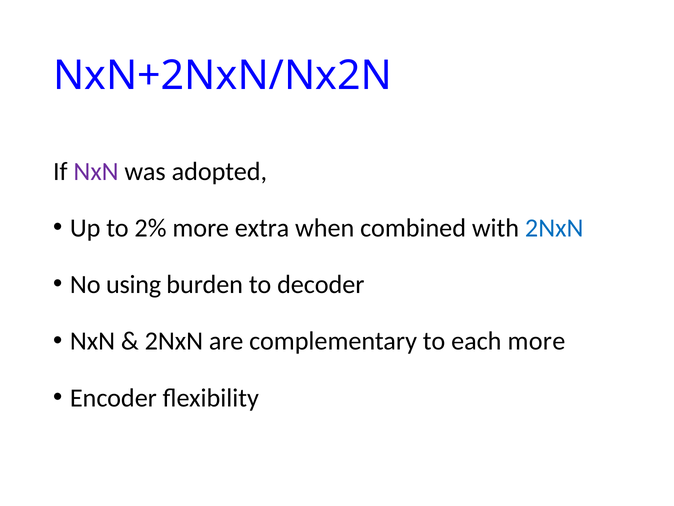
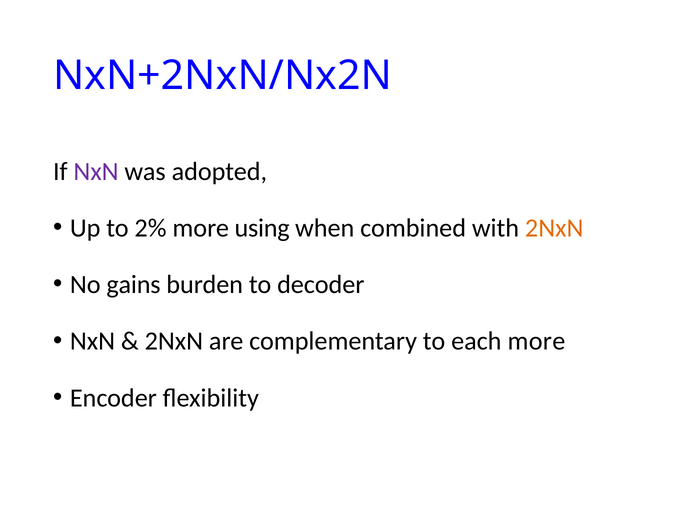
extra: extra -> using (262, 228)
2NxN colour: blue -> orange (554, 228)
using: using -> gains (134, 284)
